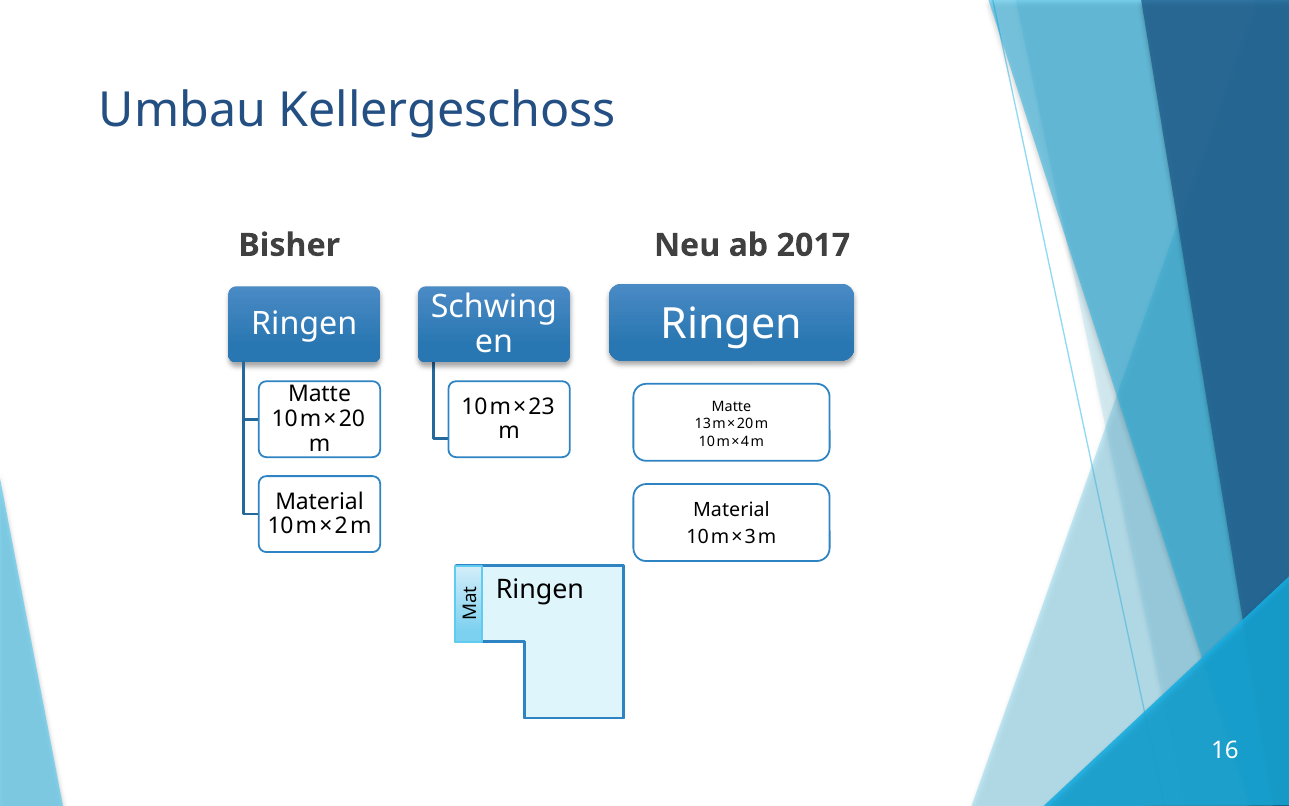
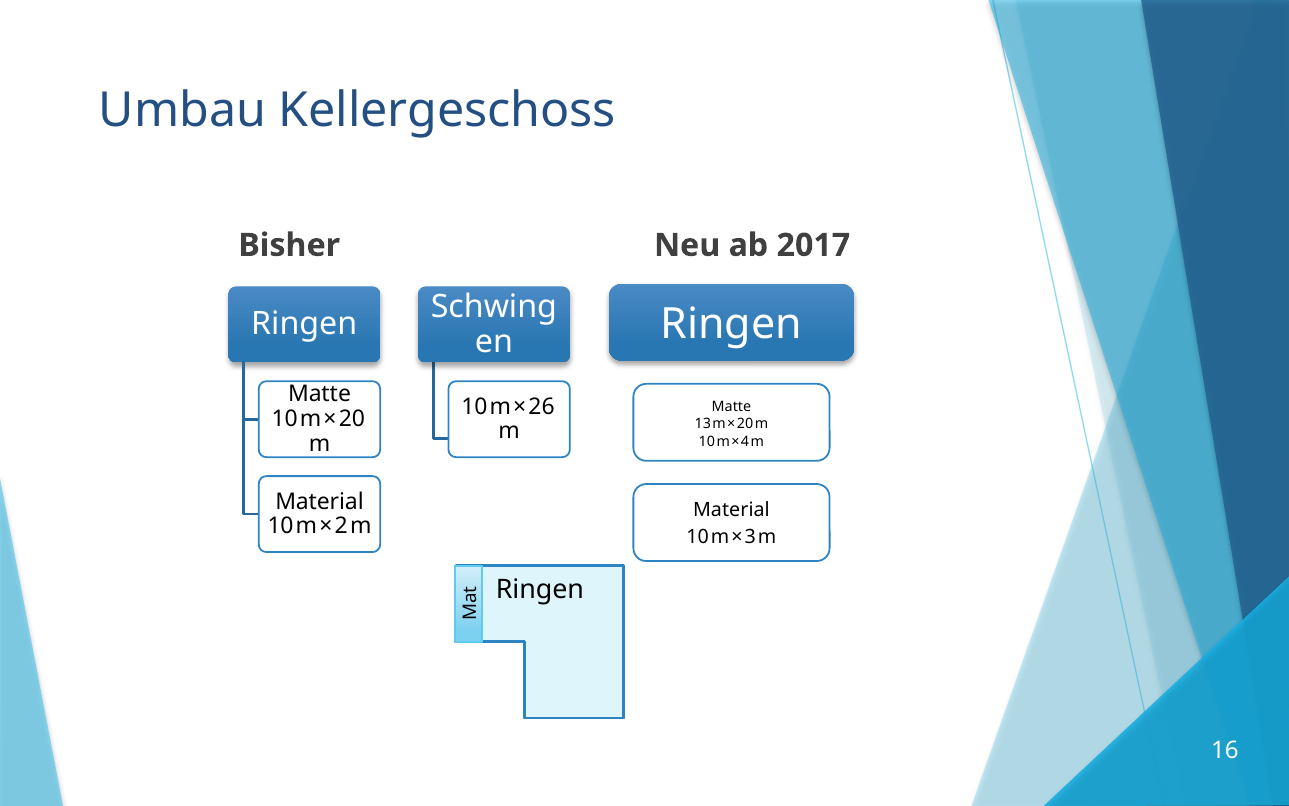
23: 23 -> 26 (542, 406)
